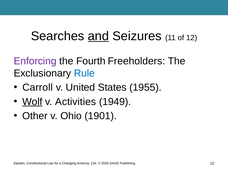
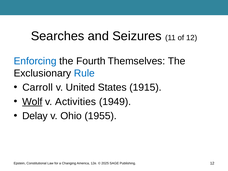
and underline: present -> none (98, 36)
Enforcing colour: purple -> blue (35, 61)
Freeholders: Freeholders -> Themselves (136, 61)
1955: 1955 -> 1915 (146, 87)
Other: Other -> Delay (35, 116)
1901: 1901 -> 1955 (101, 116)
